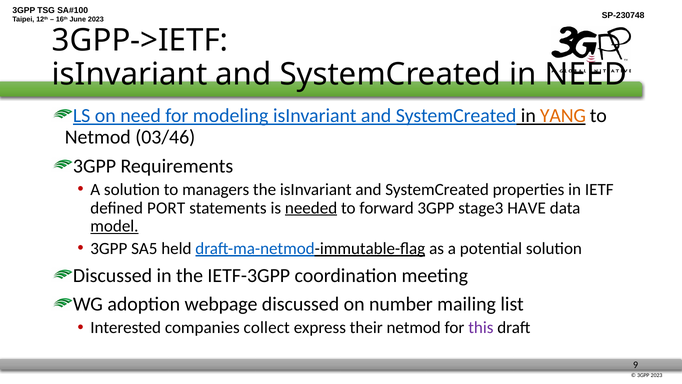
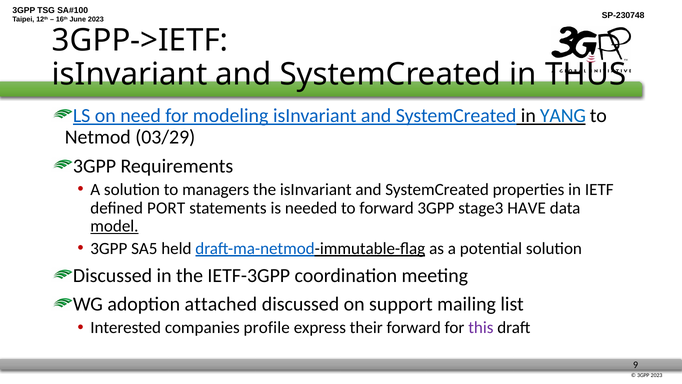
in NEED: NEED -> THUS (586, 74)
YANG colour: orange -> blue (563, 116)
03/46: 03/46 -> 03/29 (165, 137)
needed underline: present -> none (311, 208)
webpage: webpage -> attached (221, 304)
number: number -> support (401, 304)
collect: collect -> profile (267, 328)
their netmod: netmod -> forward (414, 328)
